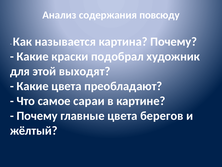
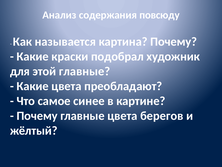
этой выходят: выходят -> главные (85, 71)
сараи: сараи -> синее (89, 101)
